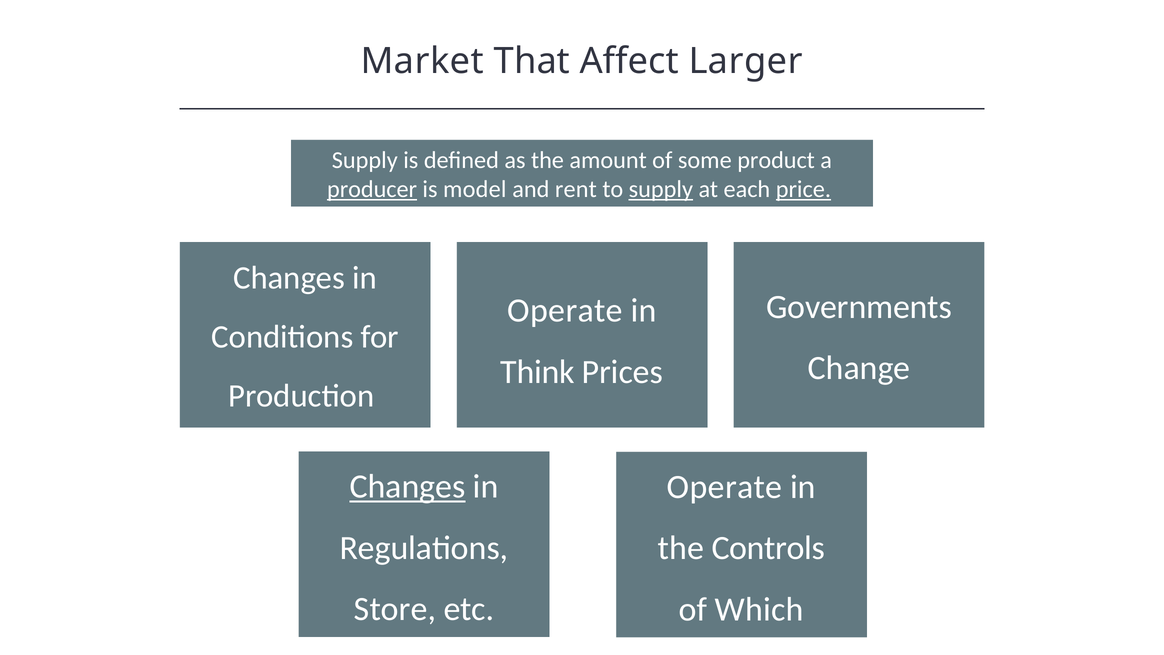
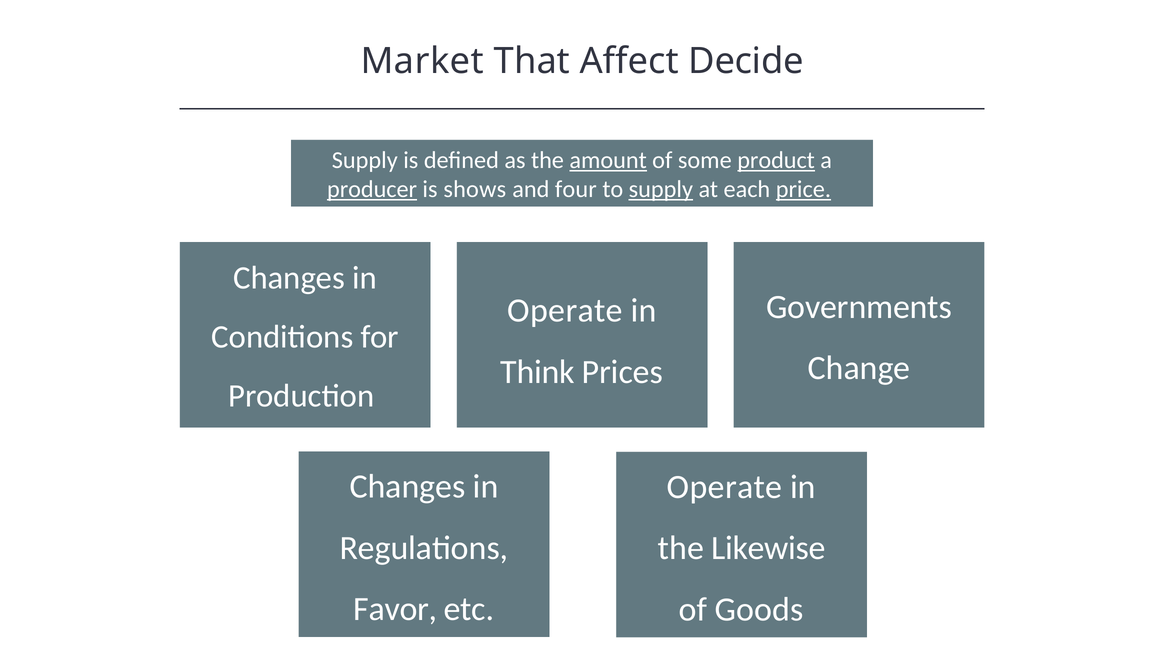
Larger: Larger -> Decide (746, 61)
amount underline: none -> present (608, 160)
product underline: none -> present (776, 160)
model: model -> shows (475, 189)
rent: rent -> four (576, 189)
Changes underline: present -> none (407, 487)
Controls: Controls -> Likewise (768, 548)
Store: Store -> Favor (395, 609)
Which: Which -> Goods (759, 609)
